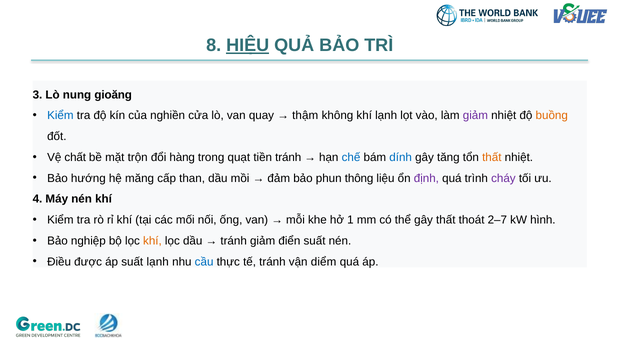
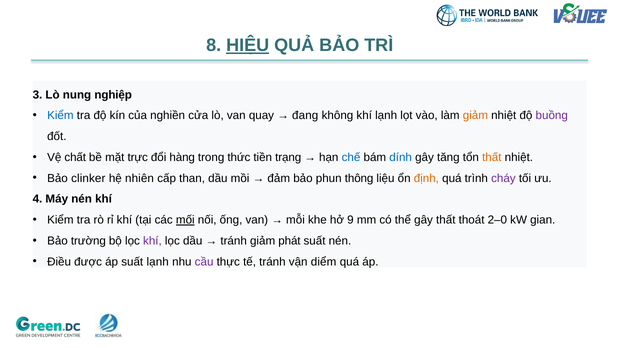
gioăng: gioăng -> nghiệp (113, 95)
thậm: thậm -> đang (305, 116)
giảm colour: purple -> orange (475, 116)
buồng colour: orange -> purple (552, 116)
trộn: trộn -> trực (138, 157)
quạt: quạt -> thức (239, 157)
tiền tránh: tránh -> trạng (288, 157)
hướng: hướng -> clinker (88, 178)
măng: măng -> nhiên (139, 178)
định colour: purple -> orange (426, 178)
mối underline: none -> present (185, 220)
1: 1 -> 9 (350, 220)
2–7: 2–7 -> 2–0 (497, 220)
hình: hình -> gian (543, 220)
nghiệp: nghiệp -> trường (88, 241)
khí colour: orange -> purple (152, 241)
điển: điển -> phát (289, 241)
cầu colour: blue -> purple (204, 262)
